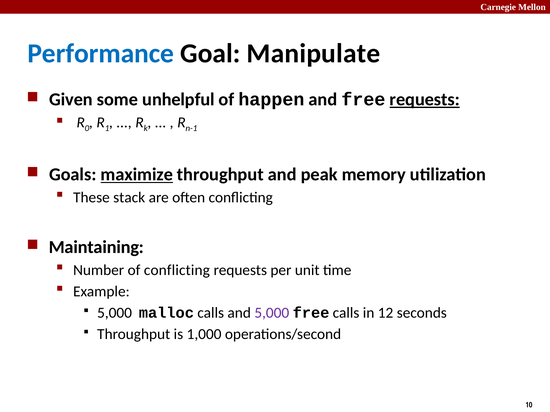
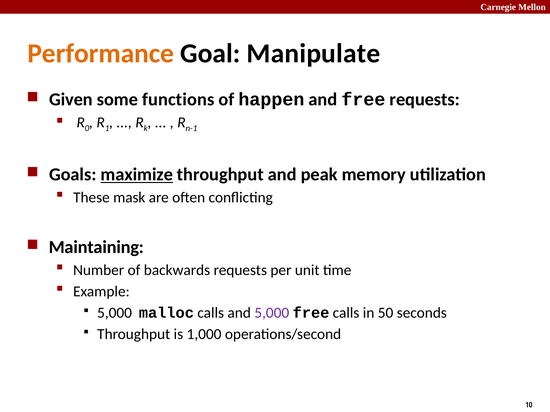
Performance colour: blue -> orange (101, 53)
unhelpful: unhelpful -> functions (178, 100)
requests underline: present -> none (425, 100)
stack: stack -> mask (129, 198)
of conflicting: conflicting -> backwards (177, 270)
12: 12 -> 50 (386, 313)
